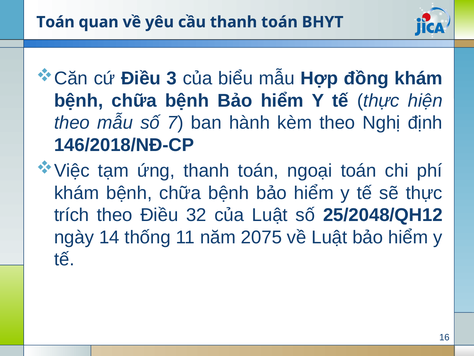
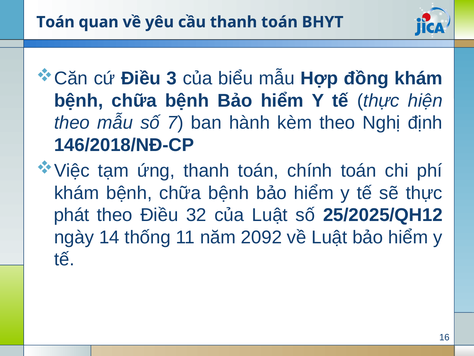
ngoại: ngoại -> chính (310, 171)
trích: trích -> phát (72, 215)
25/2048/QH12: 25/2048/QH12 -> 25/2025/QH12 (383, 215)
2075: 2075 -> 2092 (261, 237)
